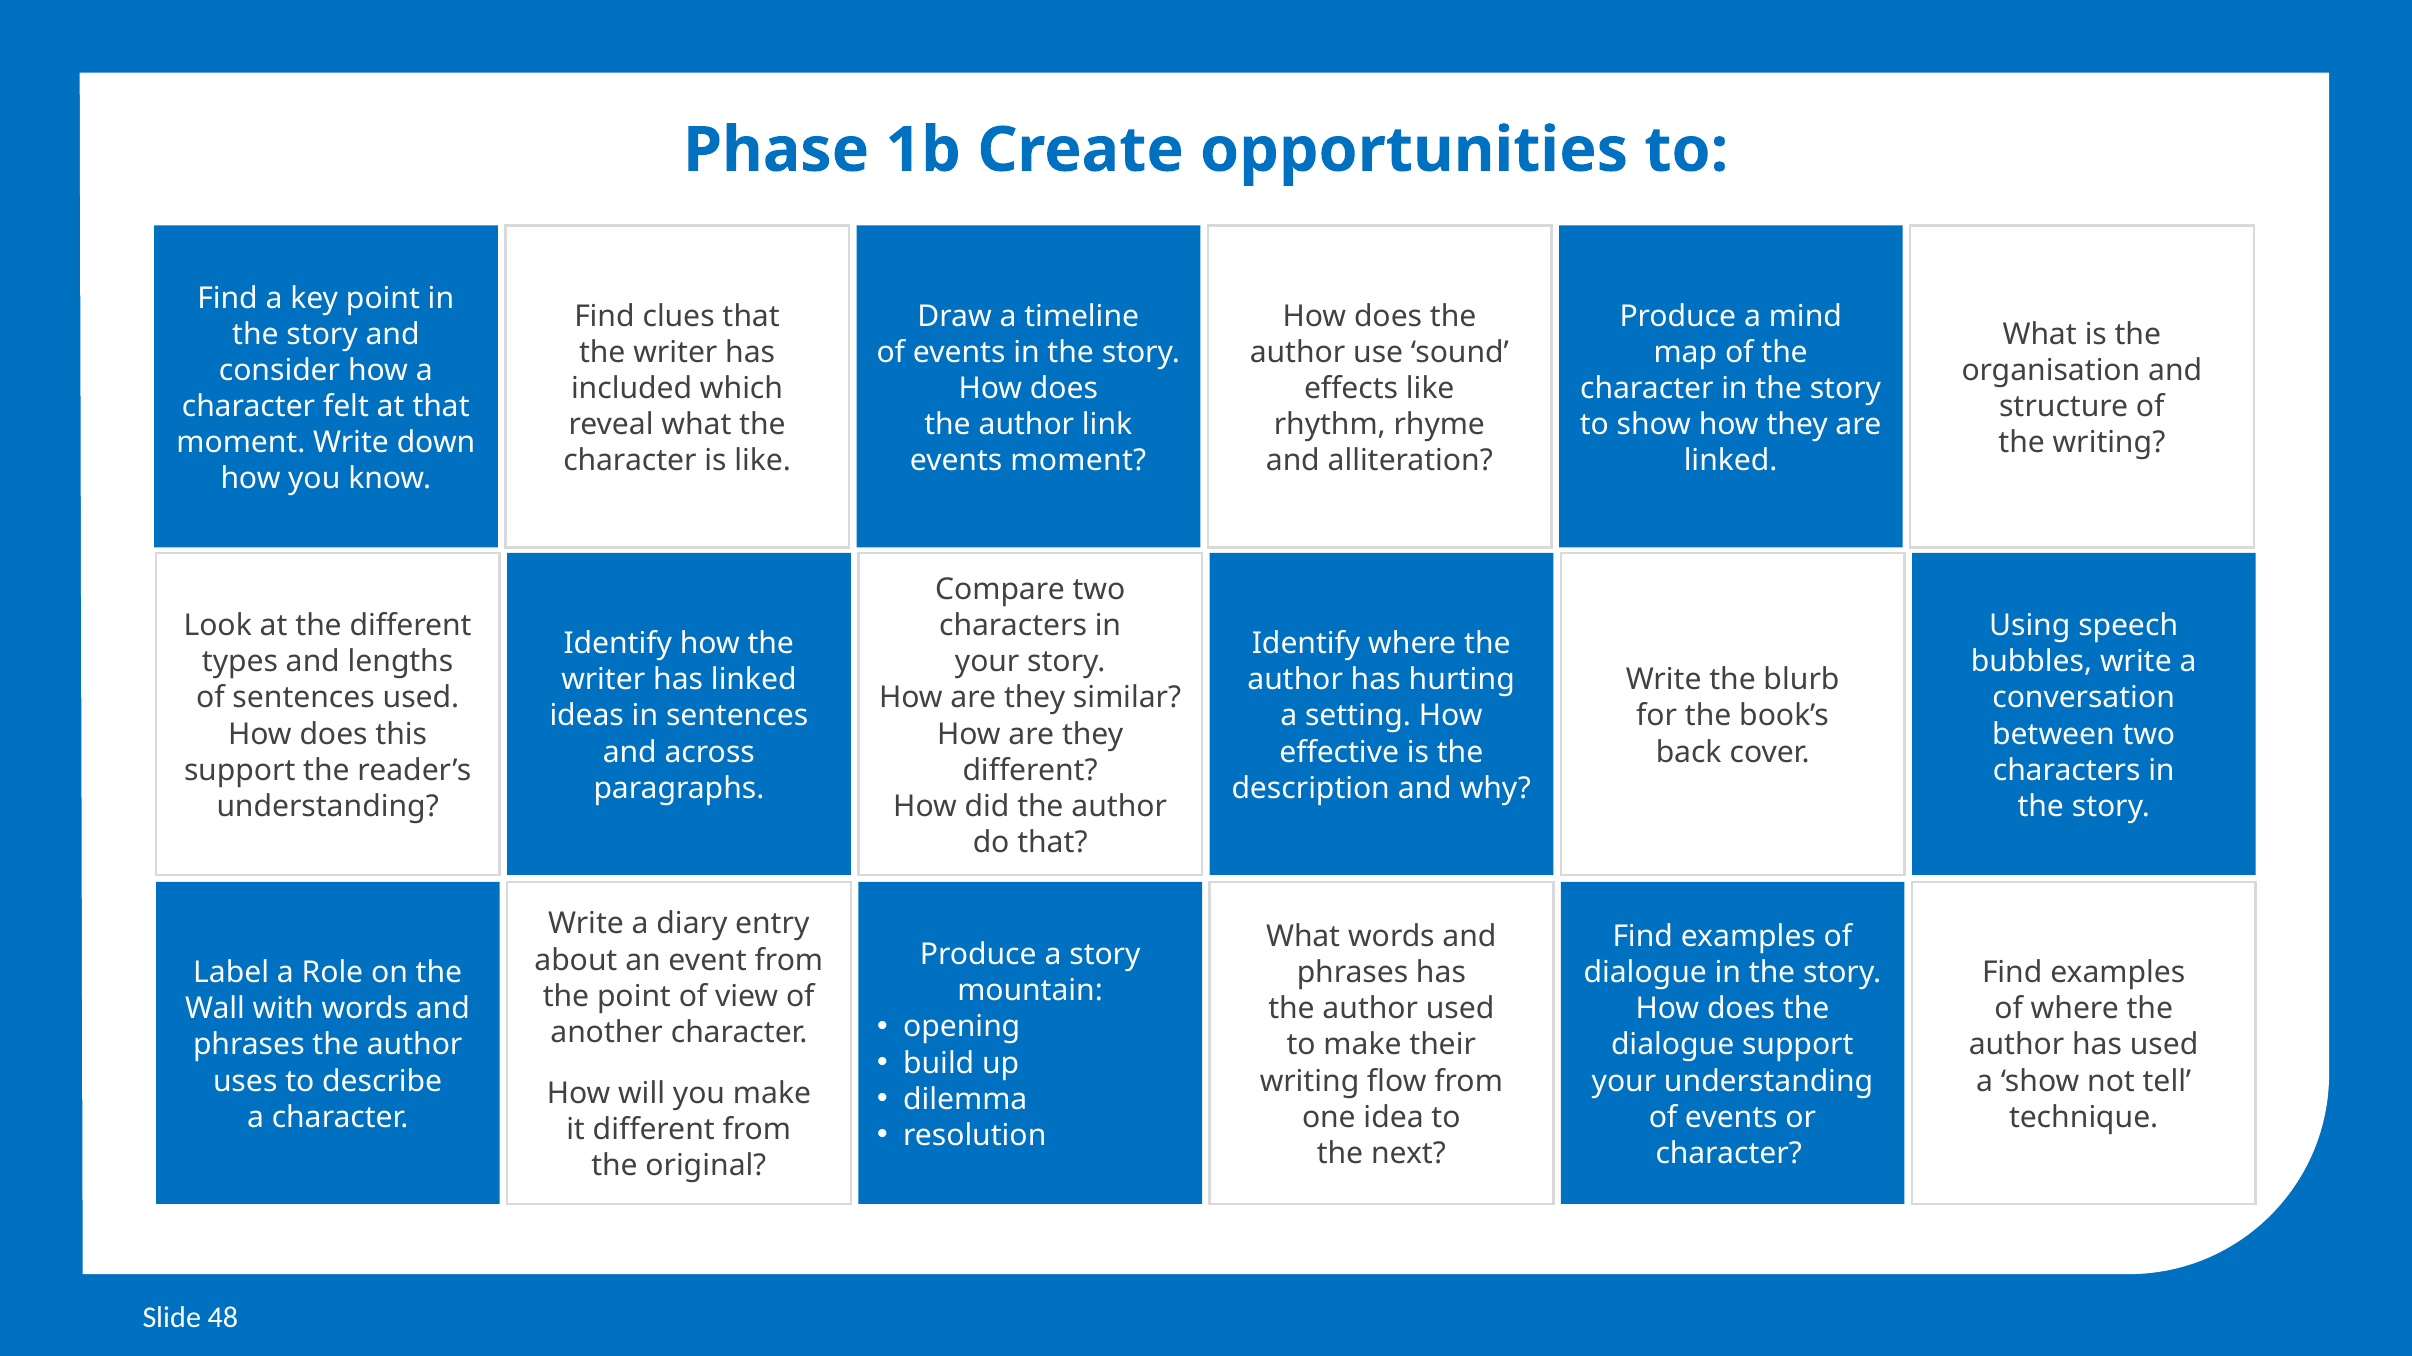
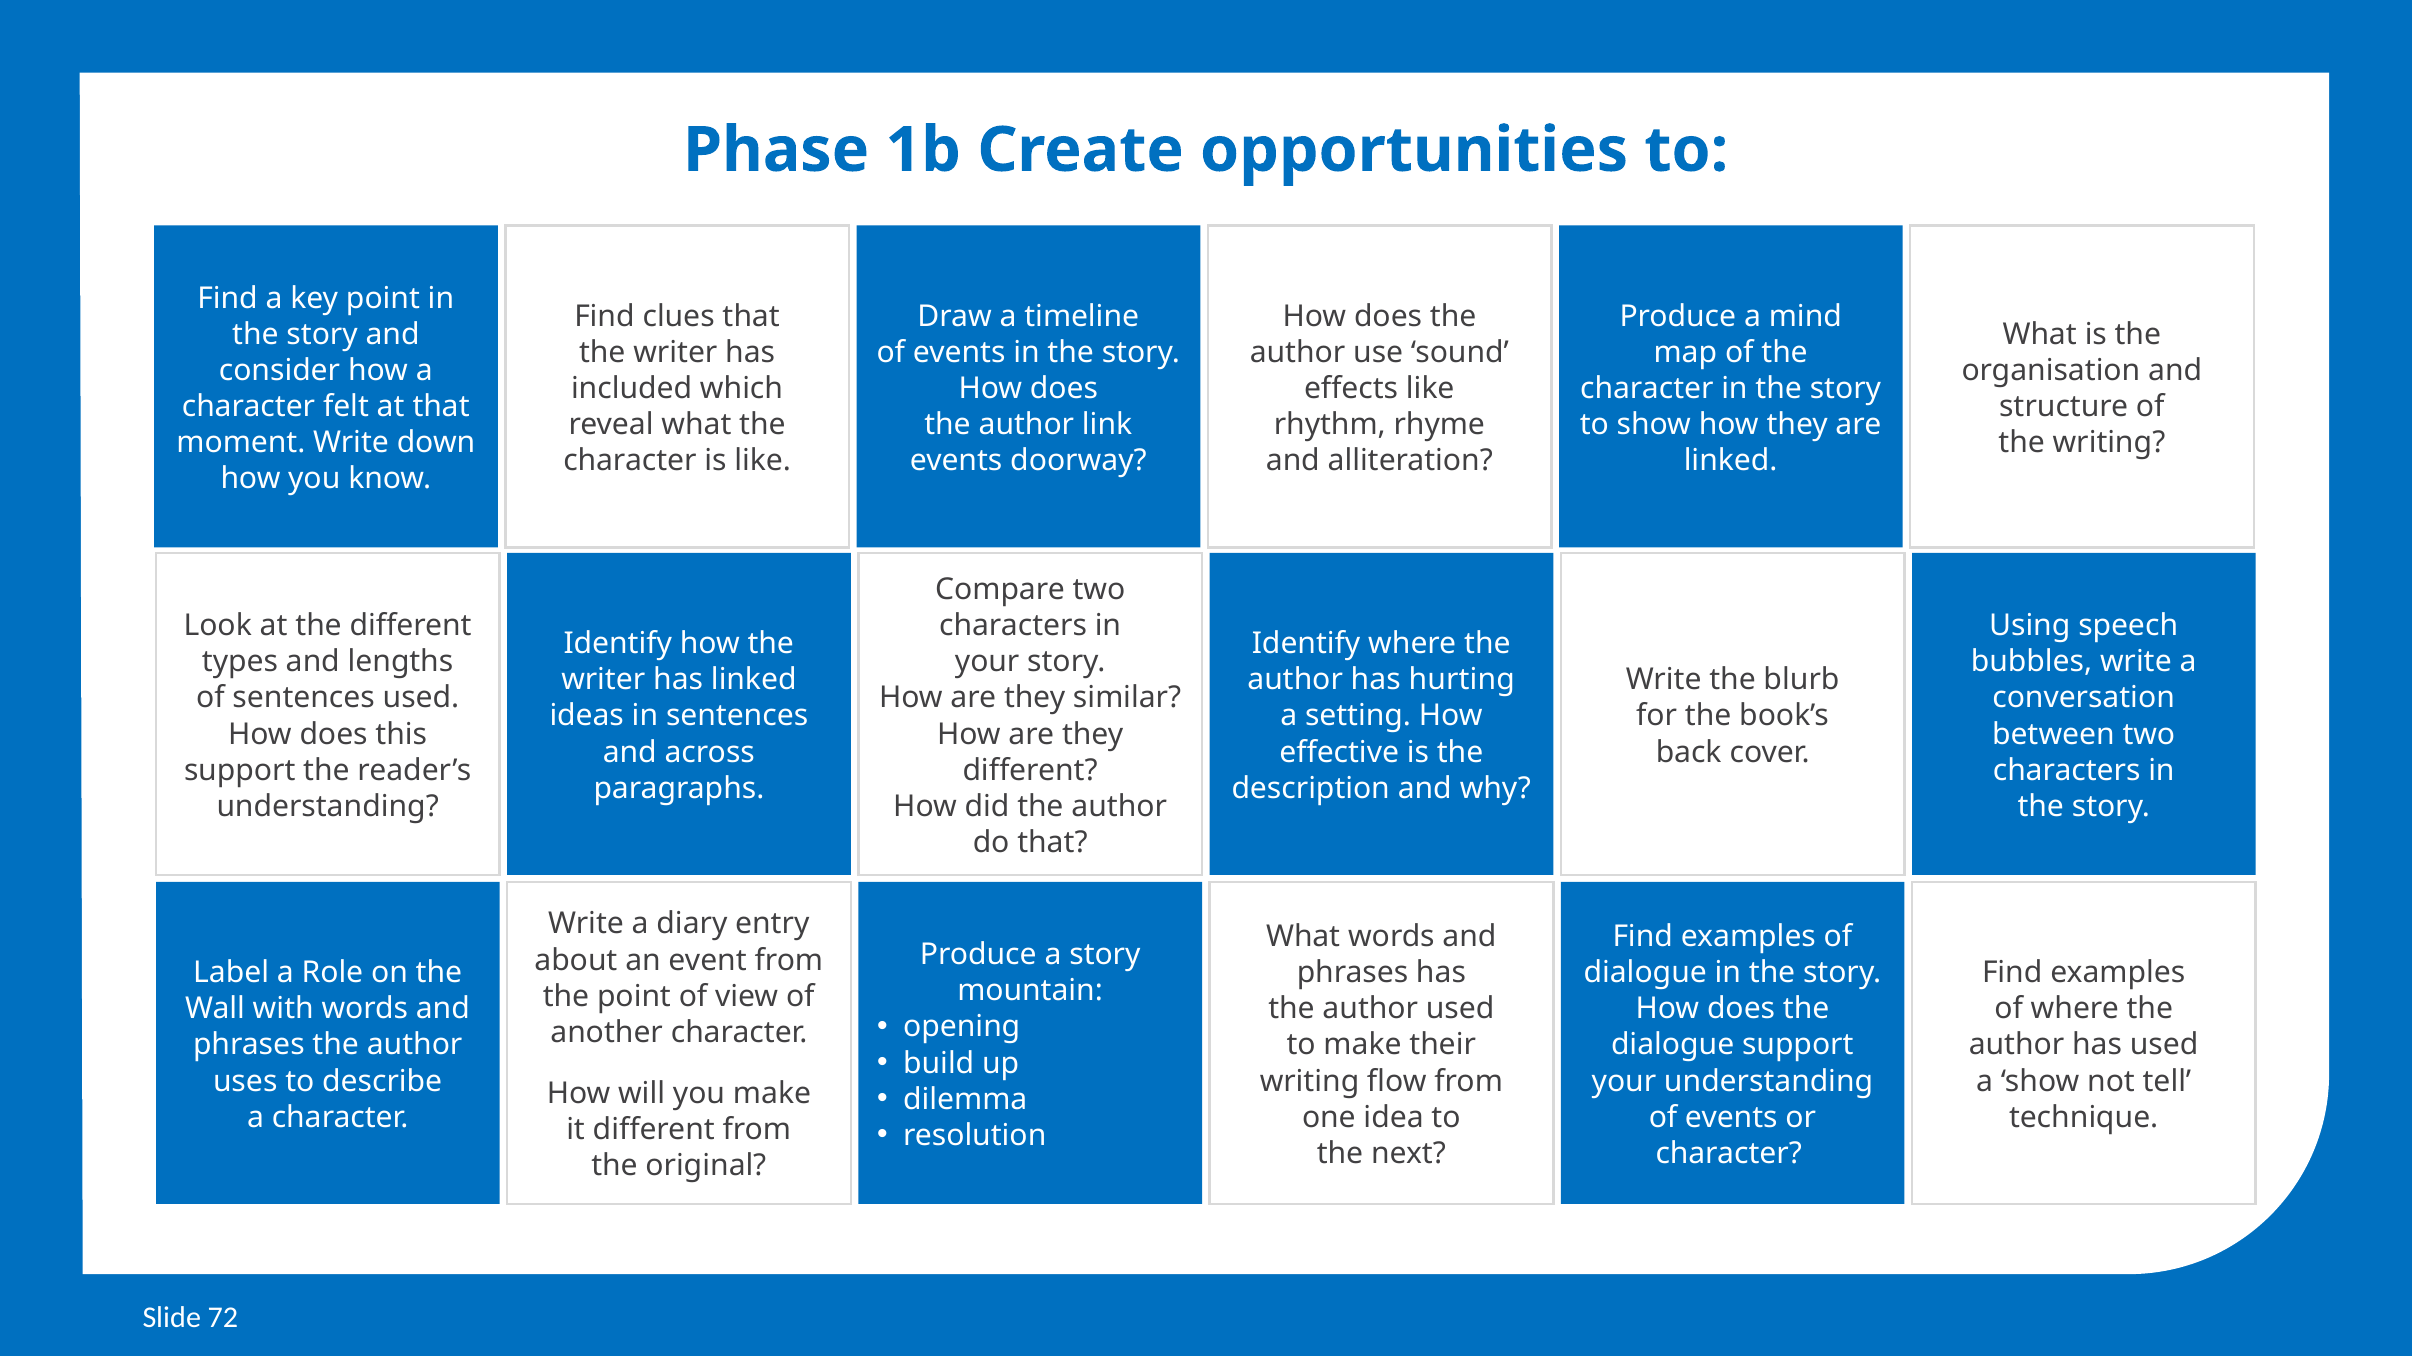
events moment: moment -> doorway (1078, 461)
48: 48 -> 72 (223, 1318)
